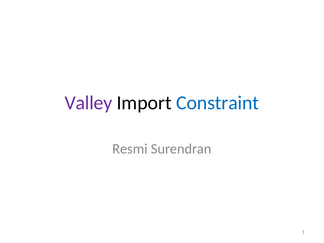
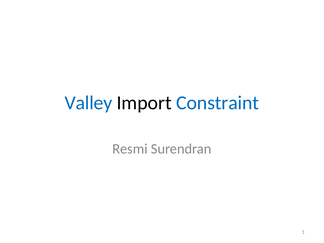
Valley colour: purple -> blue (88, 103)
